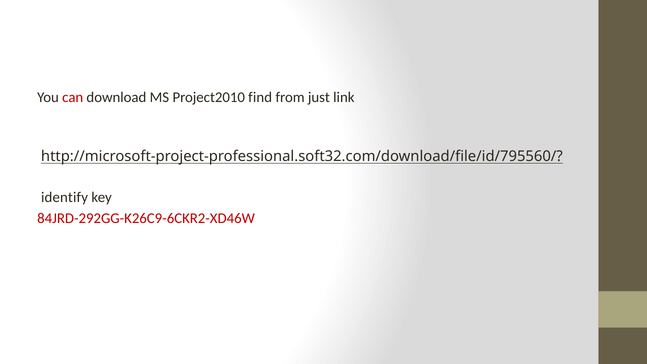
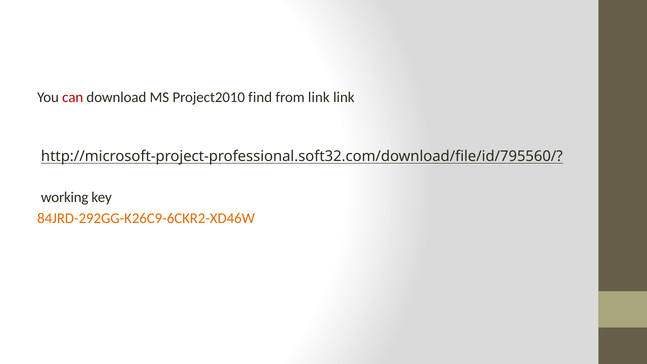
from just: just -> link (319, 97)
identify: identify -> working (65, 198)
84JRD-292GG-K26C9-6CKR2-XD46W colour: red -> orange (146, 218)
